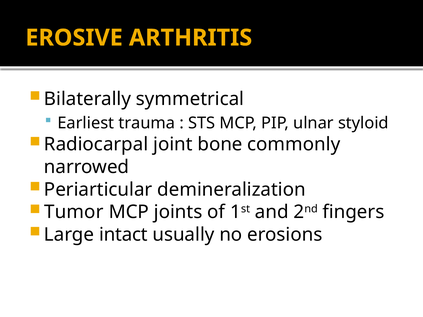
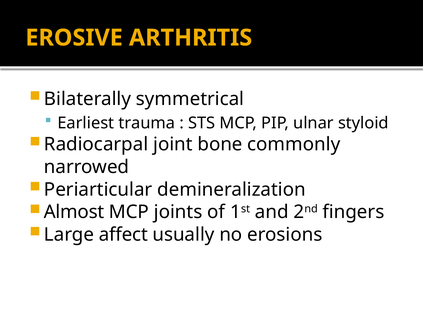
Tumor: Tumor -> Almost (74, 212)
intact: intact -> affect (123, 235)
